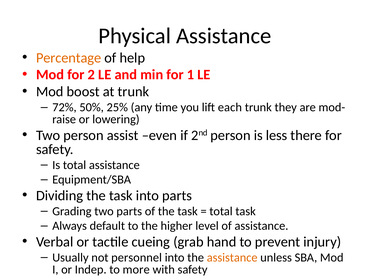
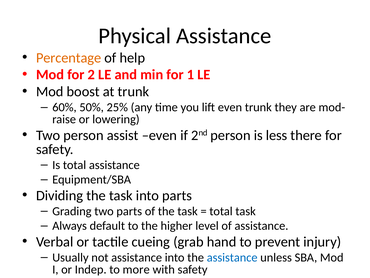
72%: 72% -> 60% (64, 107)
lift each: each -> even (230, 107)
not personnel: personnel -> assistance (137, 257)
assistance colour: orange -> blue (232, 257)
